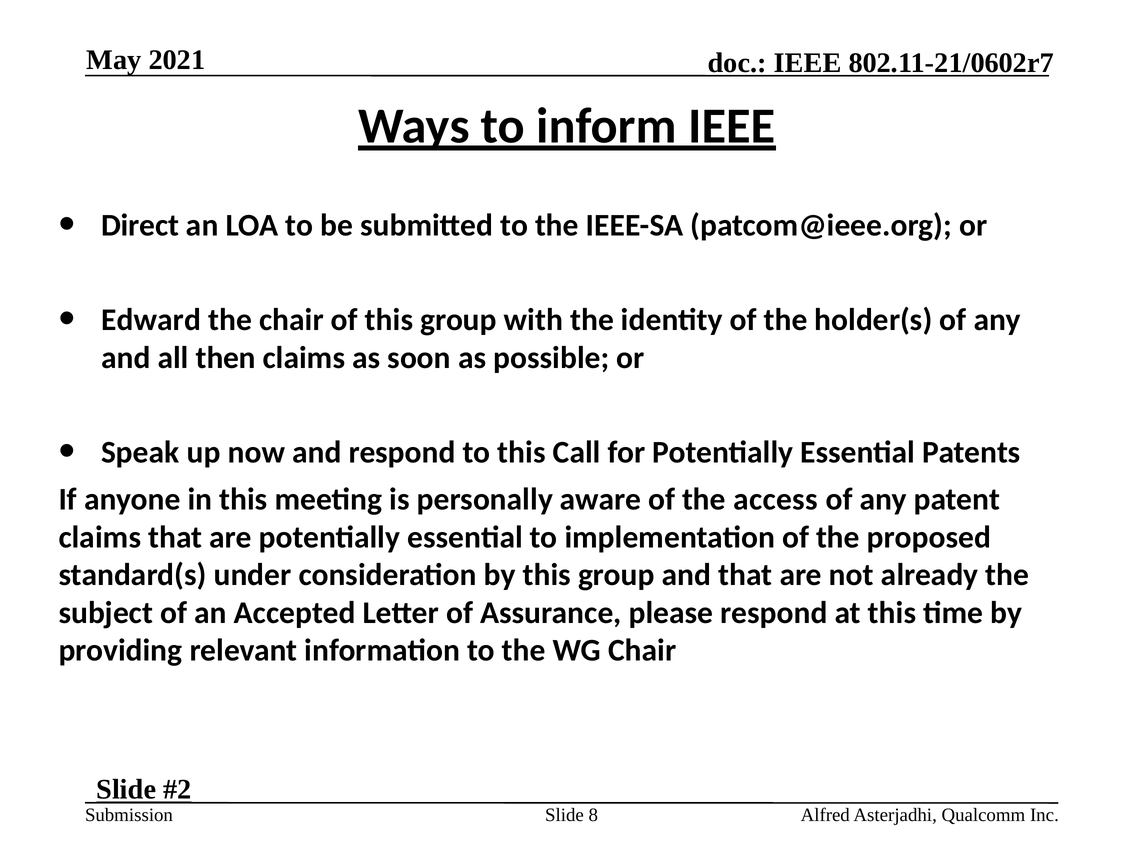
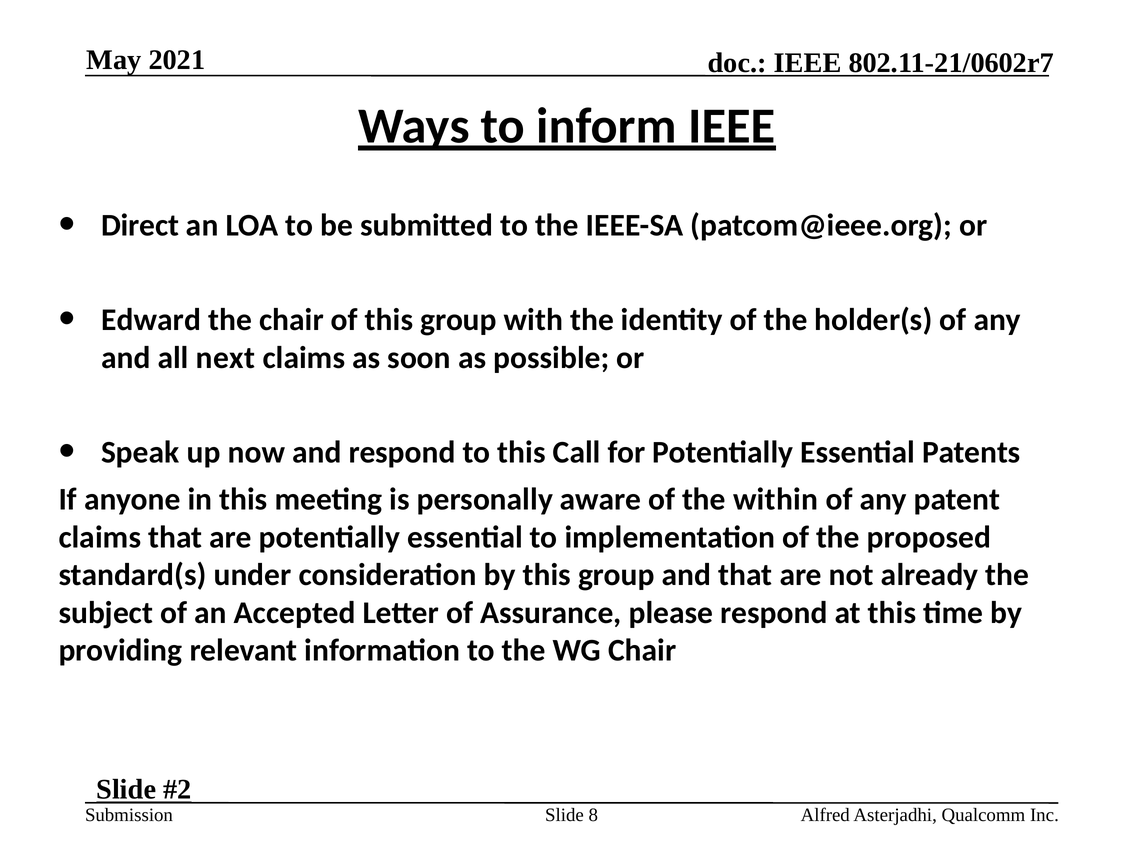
then: then -> next (225, 358)
access: access -> within (776, 500)
